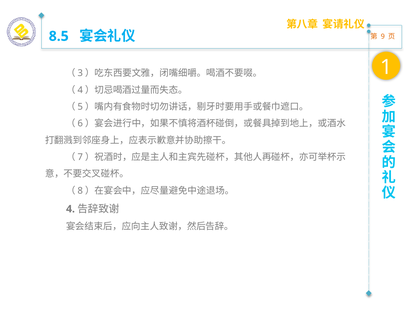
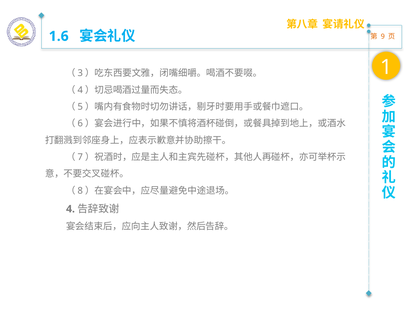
8.5: 8.5 -> 1.6 (59, 36)
